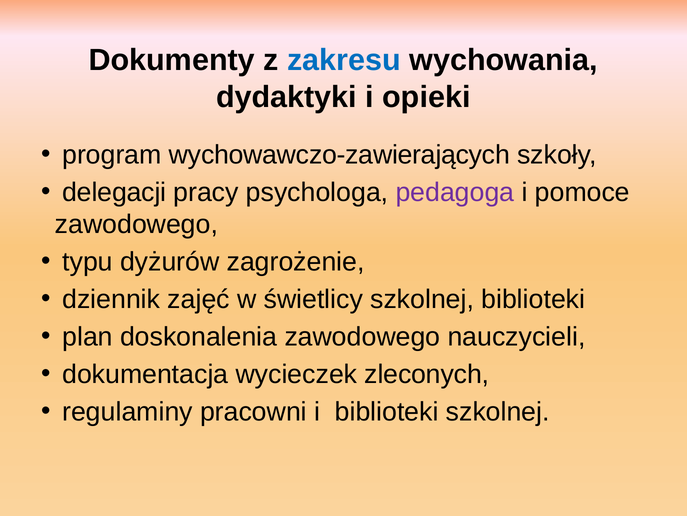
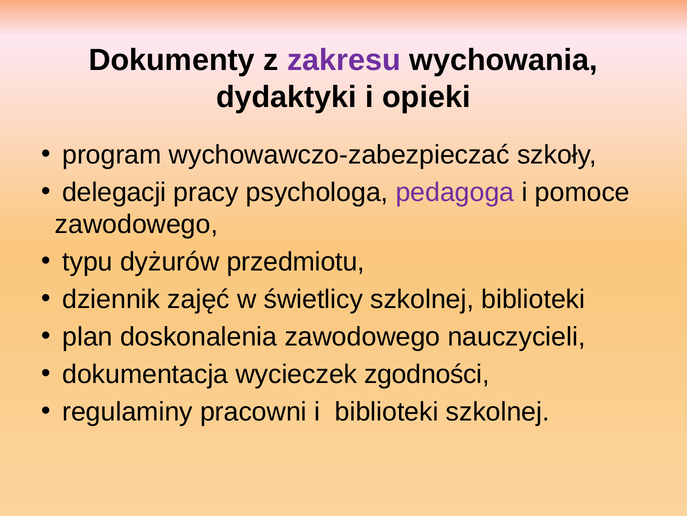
zakresu colour: blue -> purple (344, 60)
wychowawczo-zawierających: wychowawczo-zawierających -> wychowawczo-zabezpieczać (339, 154)
zagrożenie: zagrożenie -> przedmiotu (296, 261)
zleconych: zleconych -> zgodności (427, 374)
